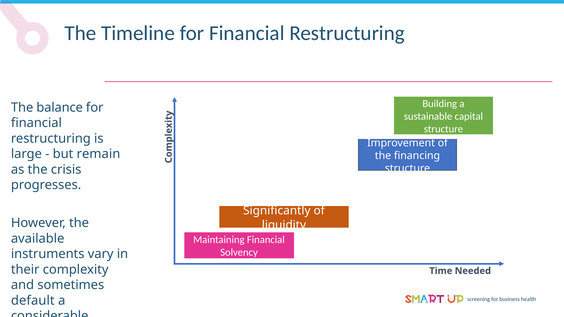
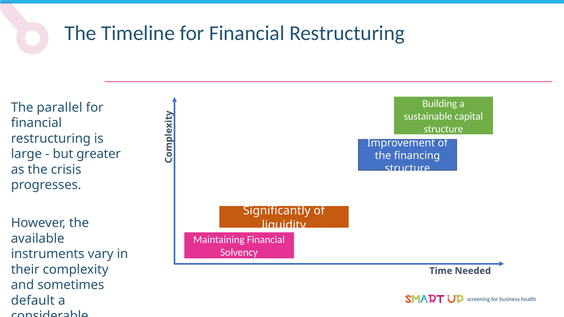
balance: balance -> parallel (60, 108)
remain: remain -> greater (99, 154)
